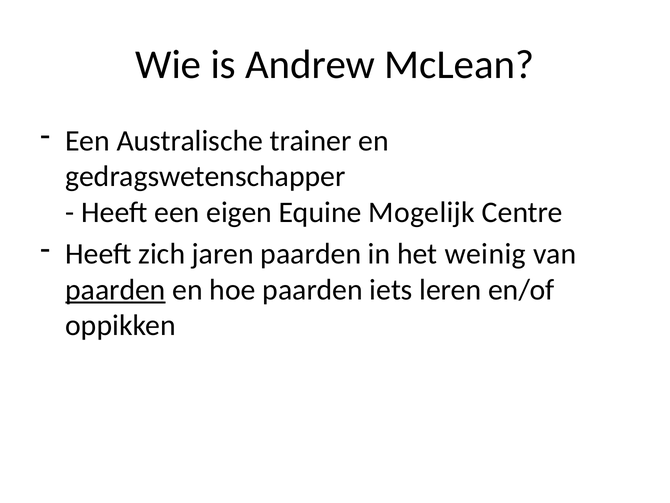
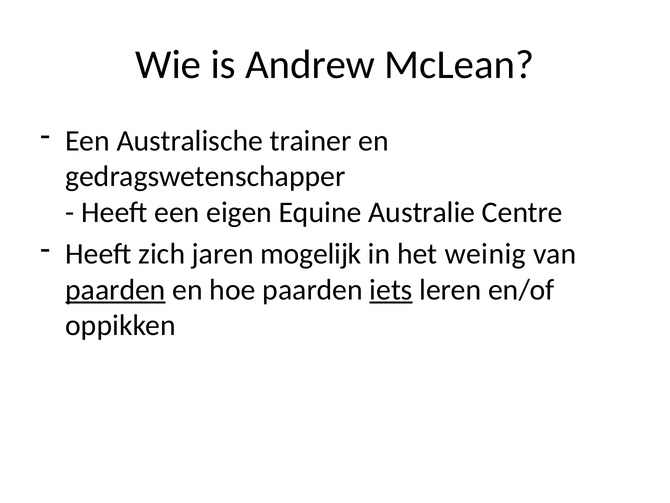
Mogelijk: Mogelijk -> Australie (422, 212)
jaren paarden: paarden -> mogelijk (311, 254)
iets underline: none -> present (391, 289)
